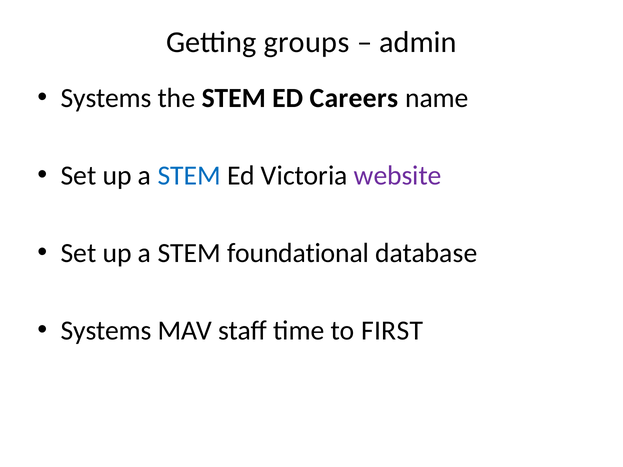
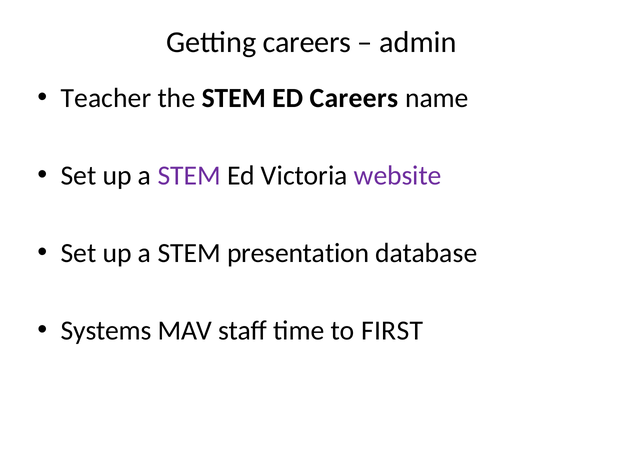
Getting groups: groups -> careers (307, 42)
Systems: Systems -> Teacher (106, 98)
STEM colour: blue -> purple (189, 176)
foundational: foundational -> presentation (298, 253)
